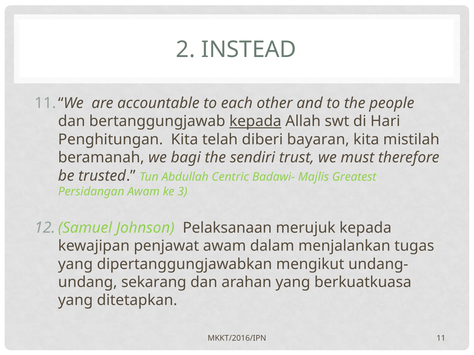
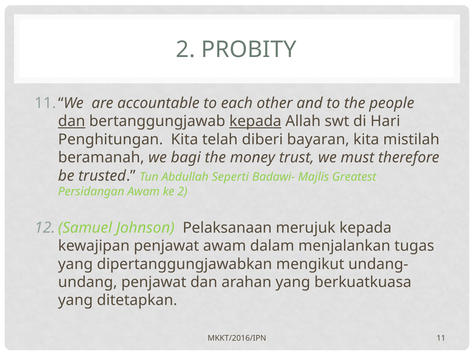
INSTEAD: INSTEAD -> PROBITY (249, 50)
dan underline: none -> present (72, 122)
sendiri: sendiri -> money (253, 158)
Centric: Centric -> Seperti (230, 177)
ke 3: 3 -> 2 (182, 192)
sekarang: sekarang -> penjawat (154, 283)
